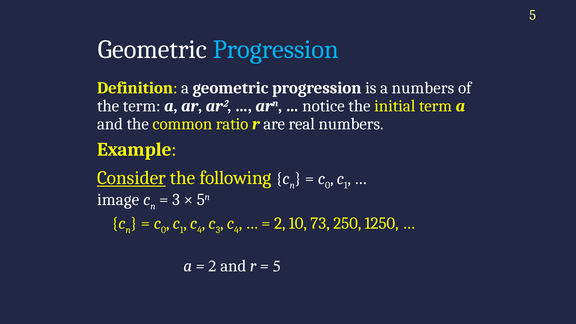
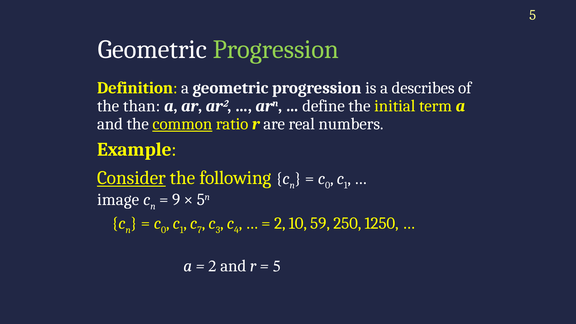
Progression colour: light blue -> light green (276, 50)
a numbers: numbers -> describes (423, 88)
the term: term -> than (142, 106)
notice: notice -> define (324, 106)
common underline: none -> present (182, 124)
3: 3 -> 9 (176, 200)
4: 4 -> 7 (200, 230)
73: 73 -> 59 (320, 223)
